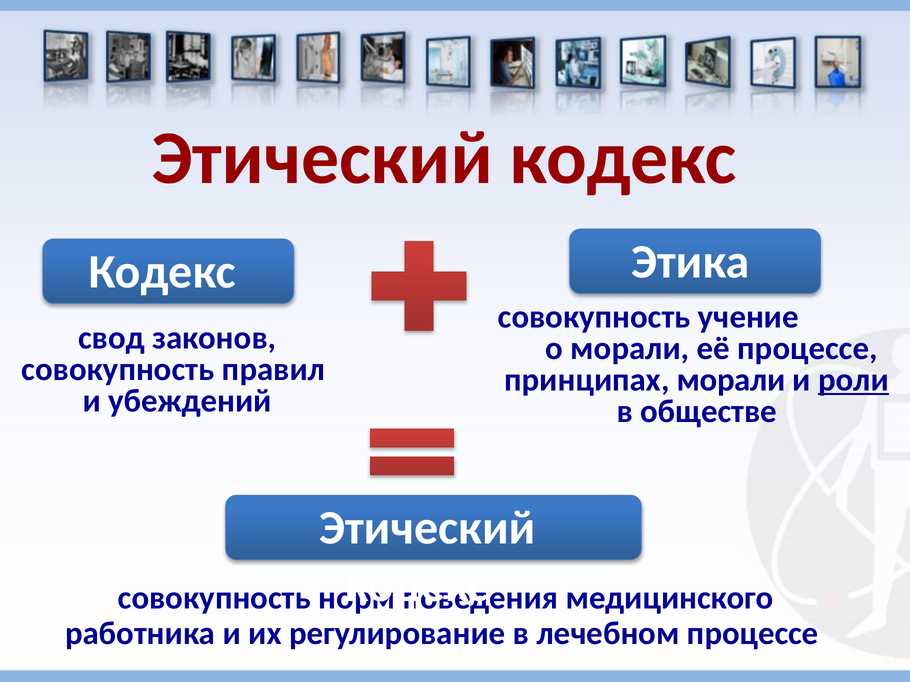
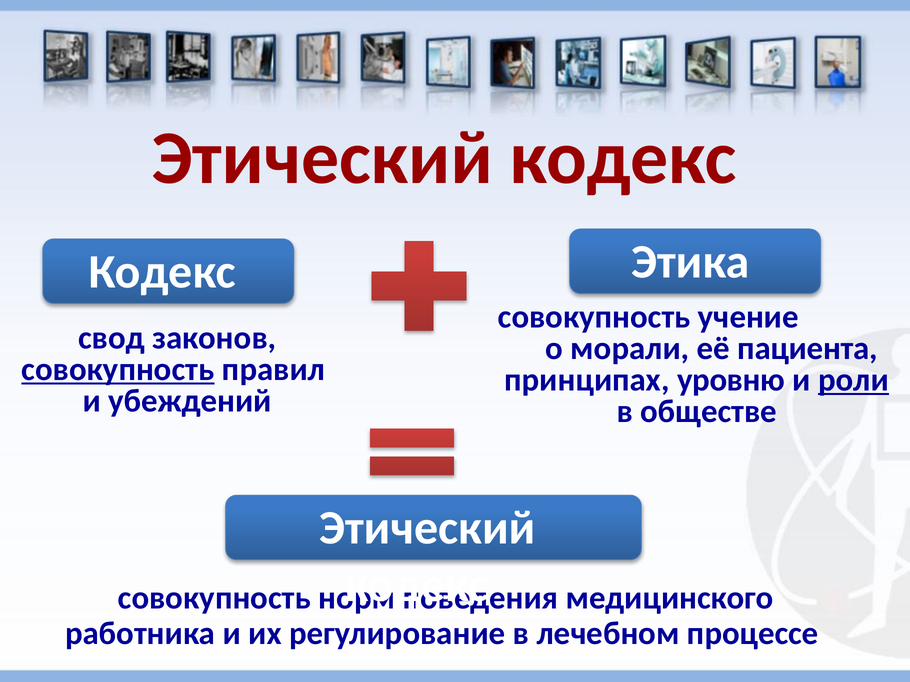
её процессе: процессе -> пациента (808, 349)
совокупность underline: none -> present (118, 369)
принципах морали: морали -> уровню (731, 380)
